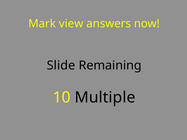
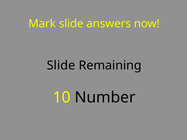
Mark view: view -> slide (71, 24)
Multiple: Multiple -> Number (105, 98)
